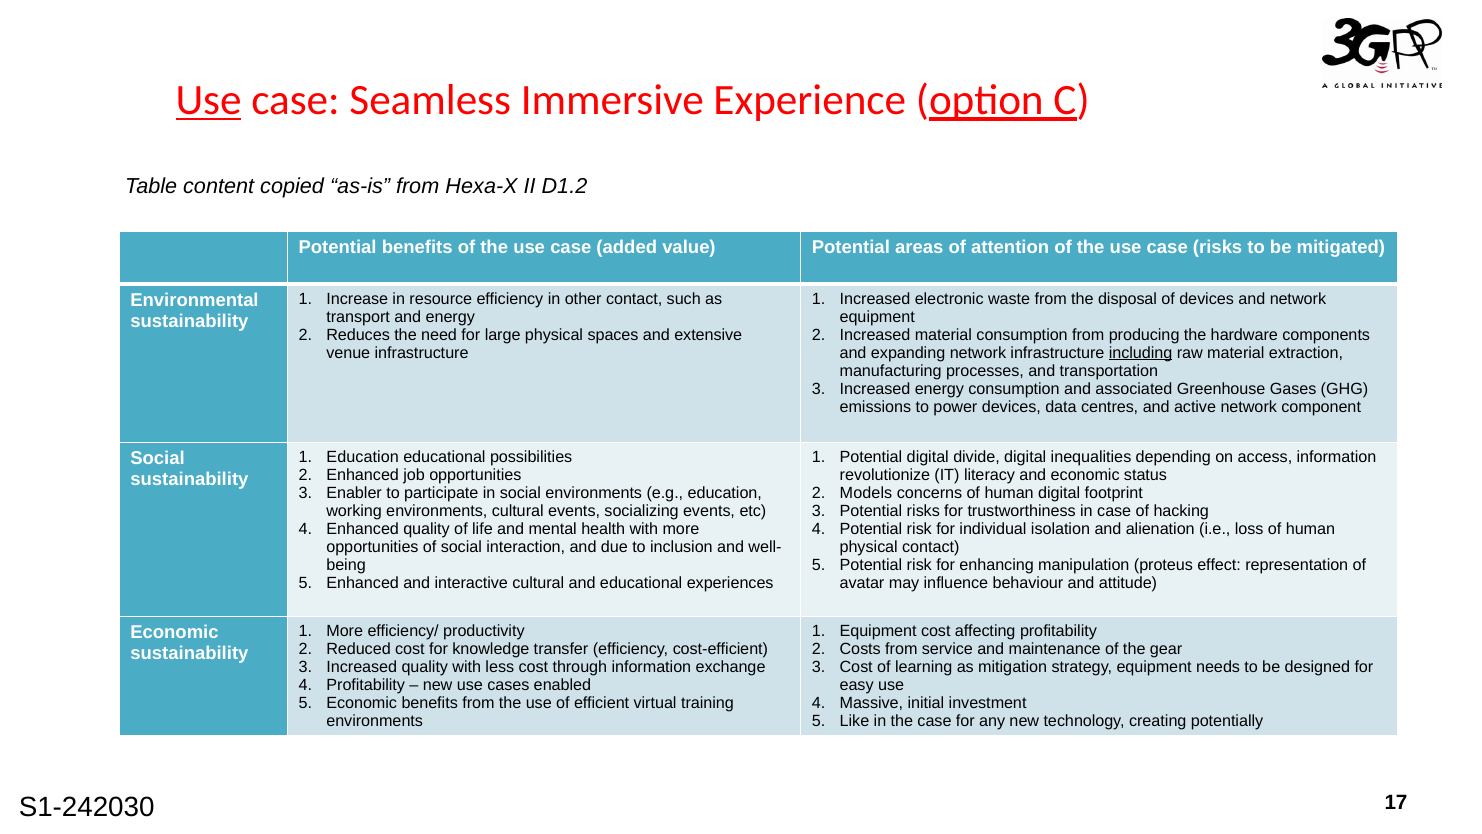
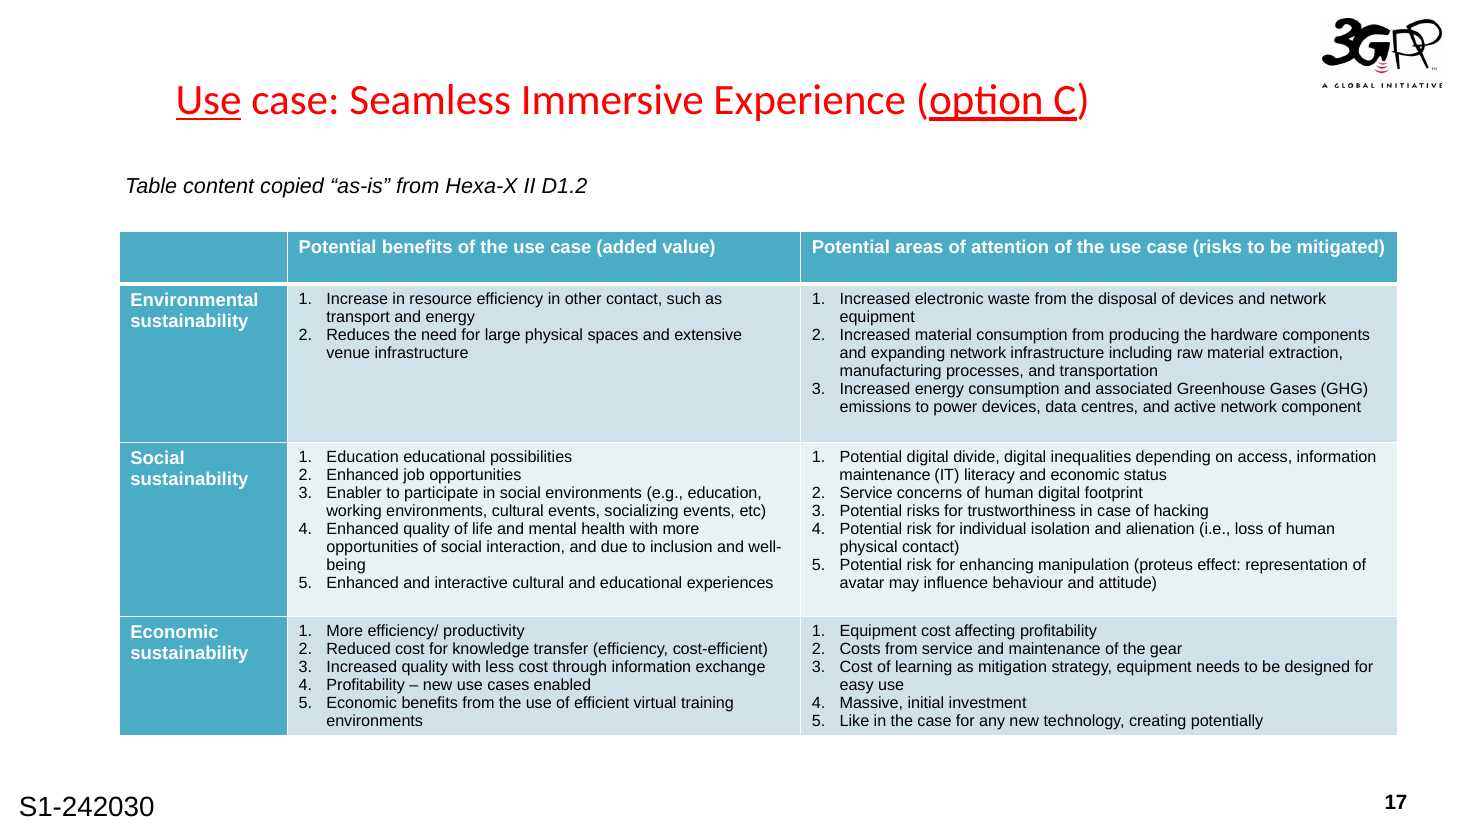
including underline: present -> none (1141, 353)
revolutionize: revolutionize -> maintenance (885, 475)
Models: Models -> Service (866, 493)
